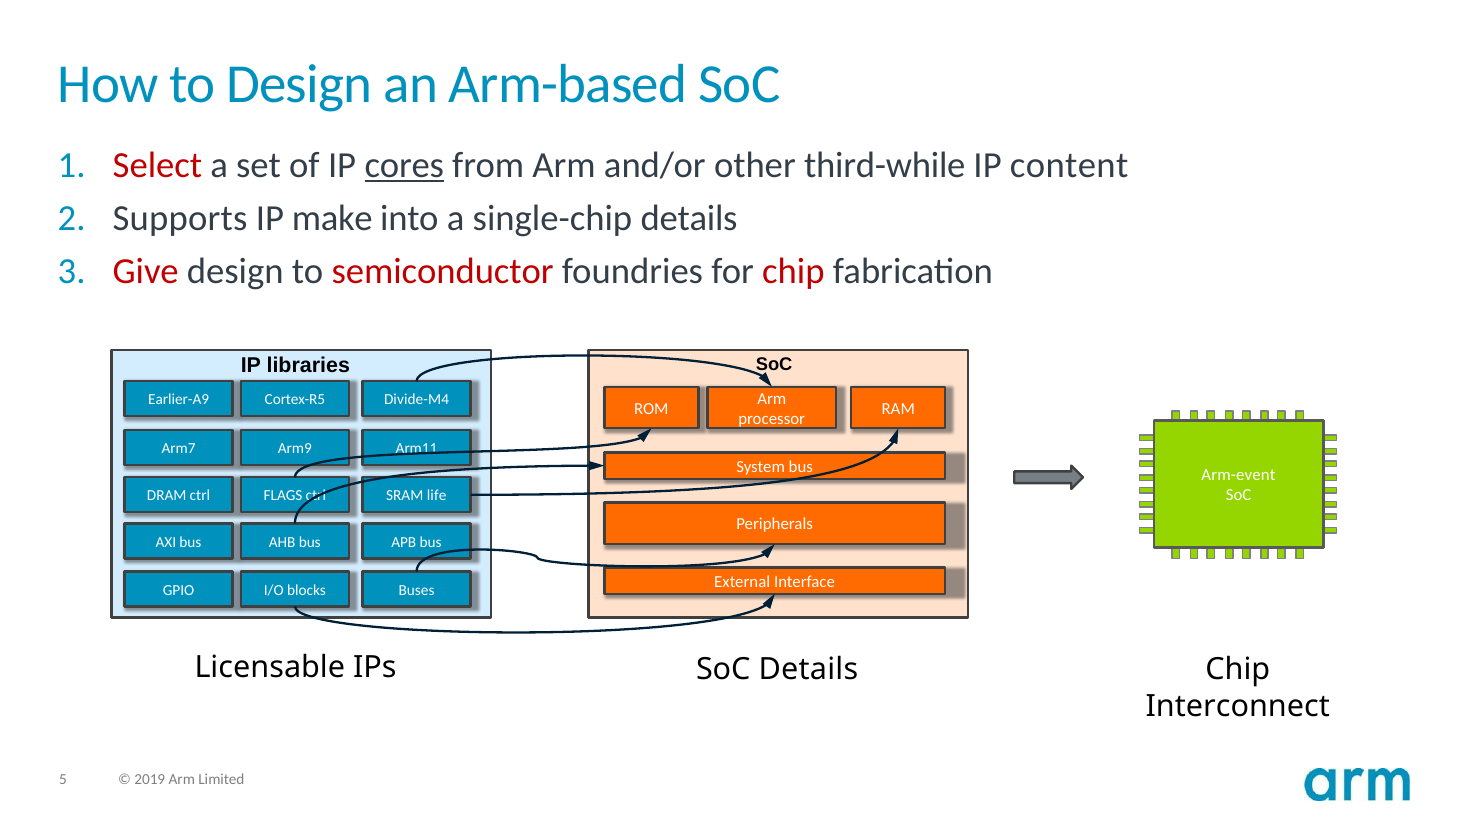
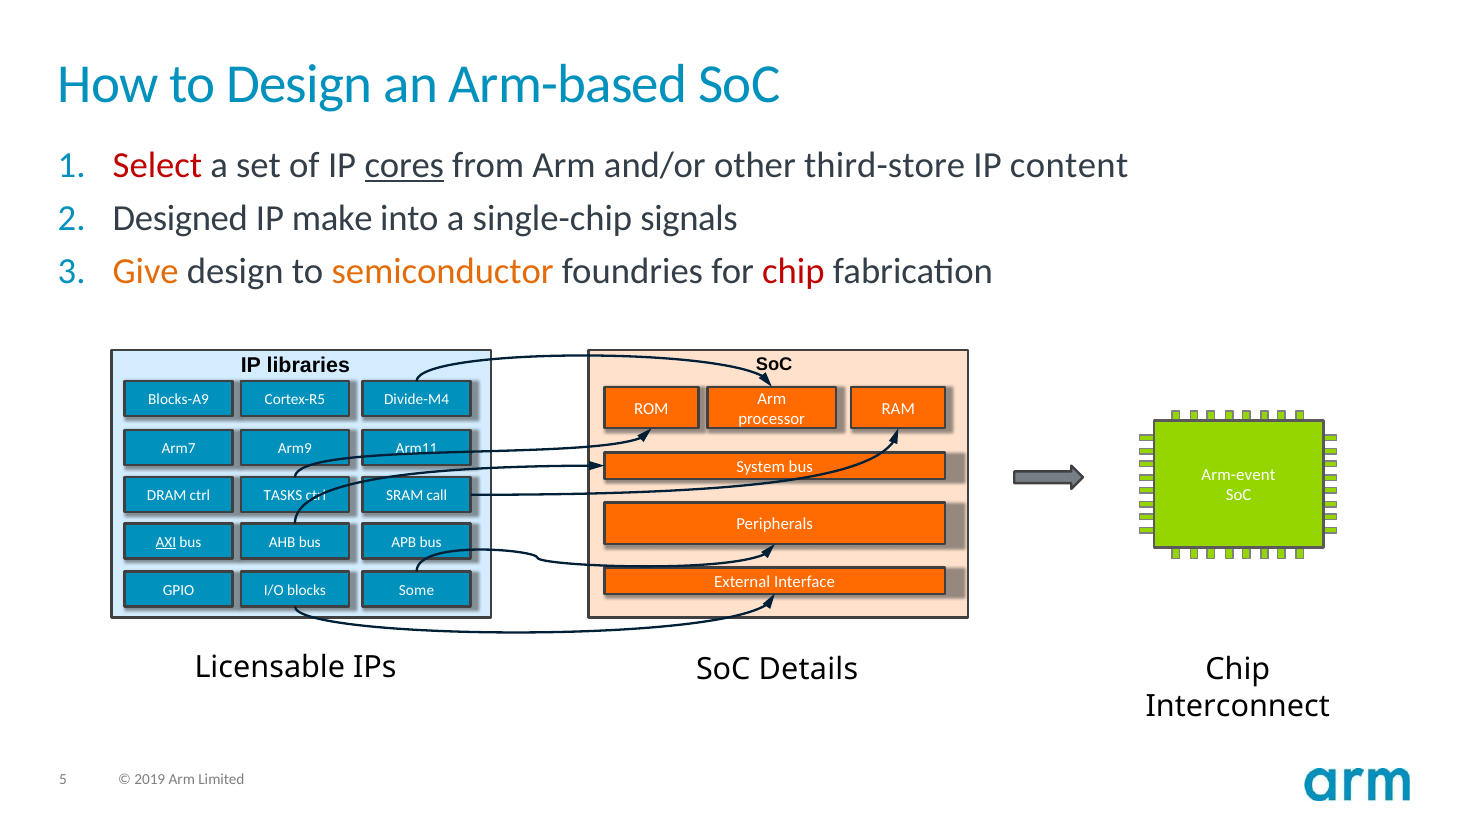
third-while: third-while -> third-store (885, 165)
Supports: Supports -> Designed (180, 219)
single-chip details: details -> signals (689, 219)
Give colour: red -> orange (146, 272)
semiconductor colour: red -> orange (443, 272)
Earlier-A9: Earlier-A9 -> Blocks-A9 (179, 400)
FLAGS: FLAGS -> TASKS (283, 496)
life: life -> call (437, 496)
AXI underline: none -> present (166, 542)
Buses: Buses -> Some (416, 590)
